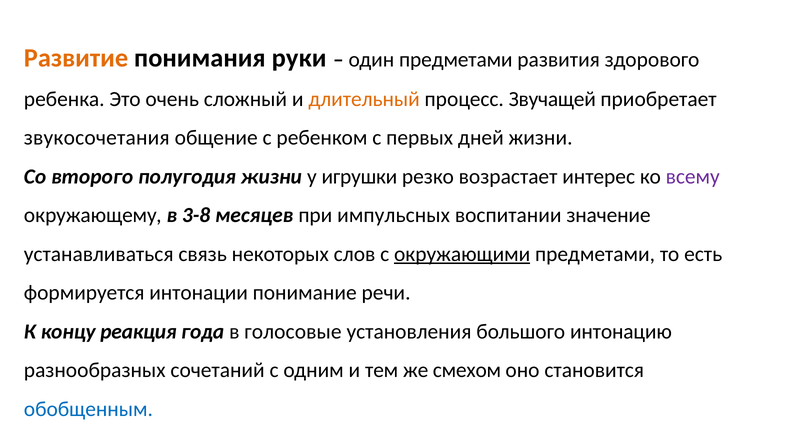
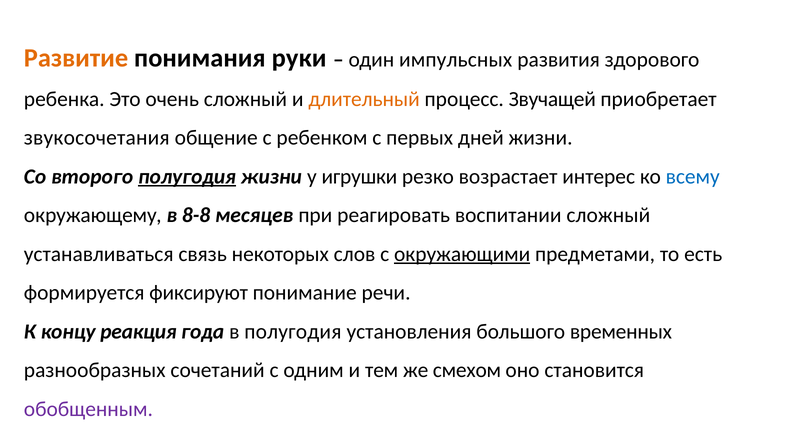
один предметами: предметами -> импульсных (456, 59)
полугодия underline: none -> present (187, 176)
всему colour: purple -> blue (693, 176)
3-8: 3-8 -> 8-8 (196, 215)
импульсных: импульсных -> реагировать (394, 215)
воспитании значение: значение -> сложный (608, 215)
интонации: интонации -> фиксируют (199, 292)
в голосовые: голосовые -> полугодия (293, 331)
интонацию: интонацию -> временных (621, 331)
обобщенным colour: blue -> purple (88, 408)
